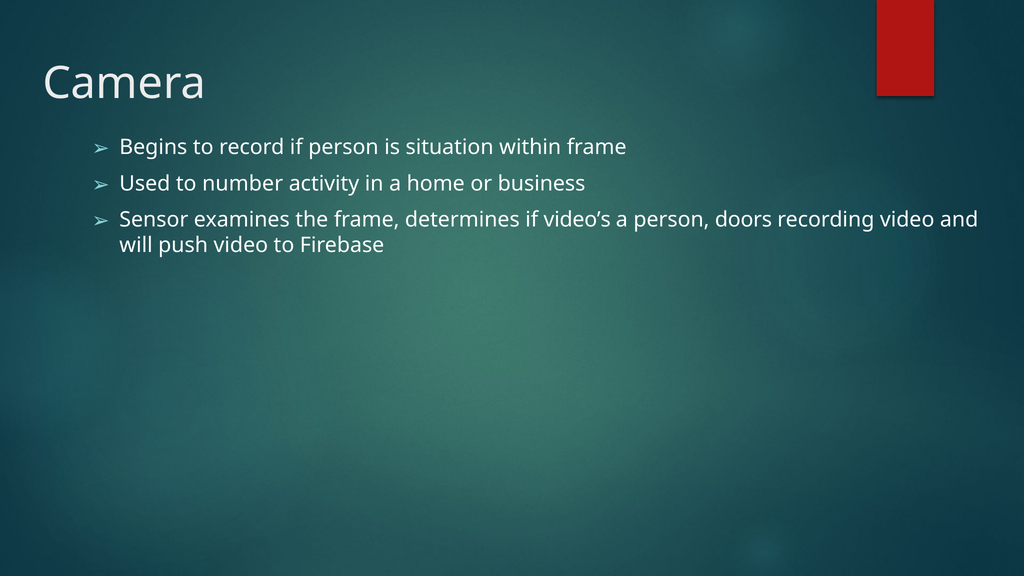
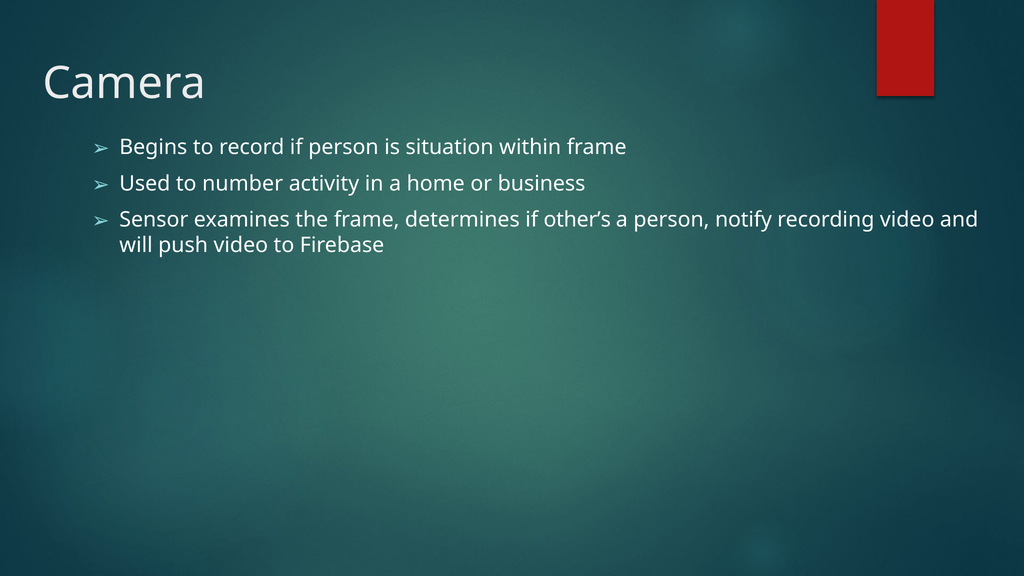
video’s: video’s -> other’s (577, 220)
doors: doors -> notify (743, 220)
